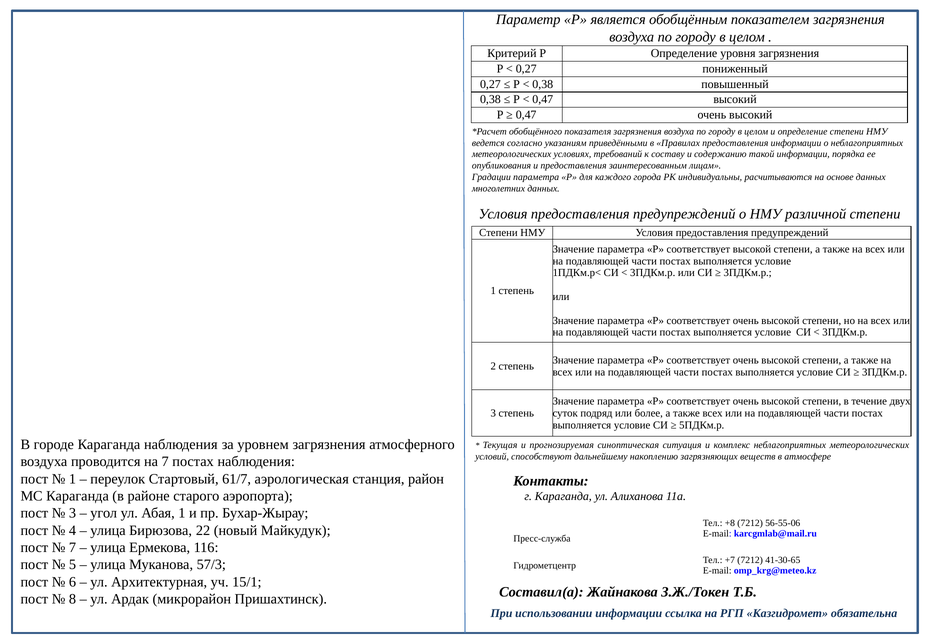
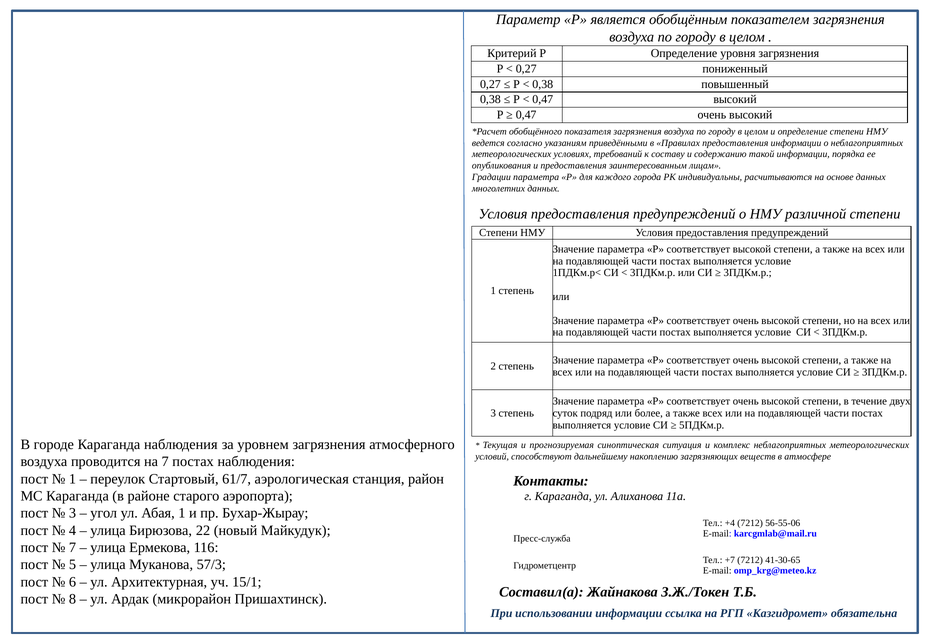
+8: +8 -> +4 (730, 523)
